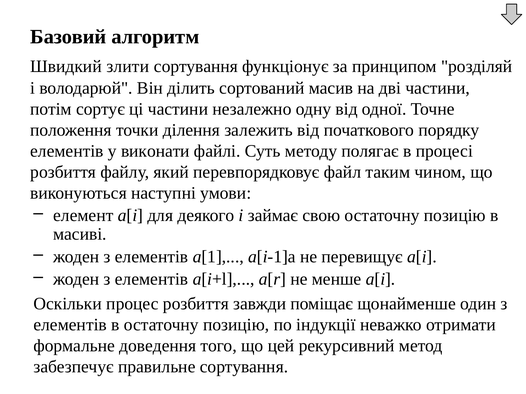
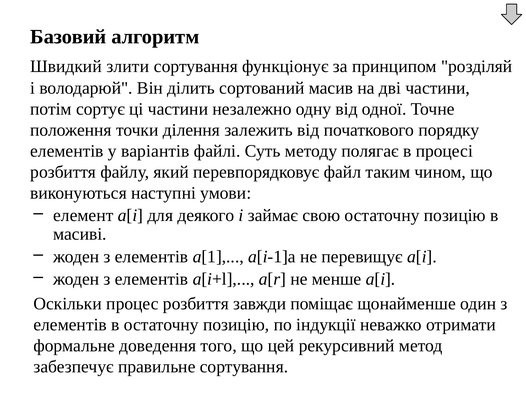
виконати: виконати -> варіантів (155, 151)
